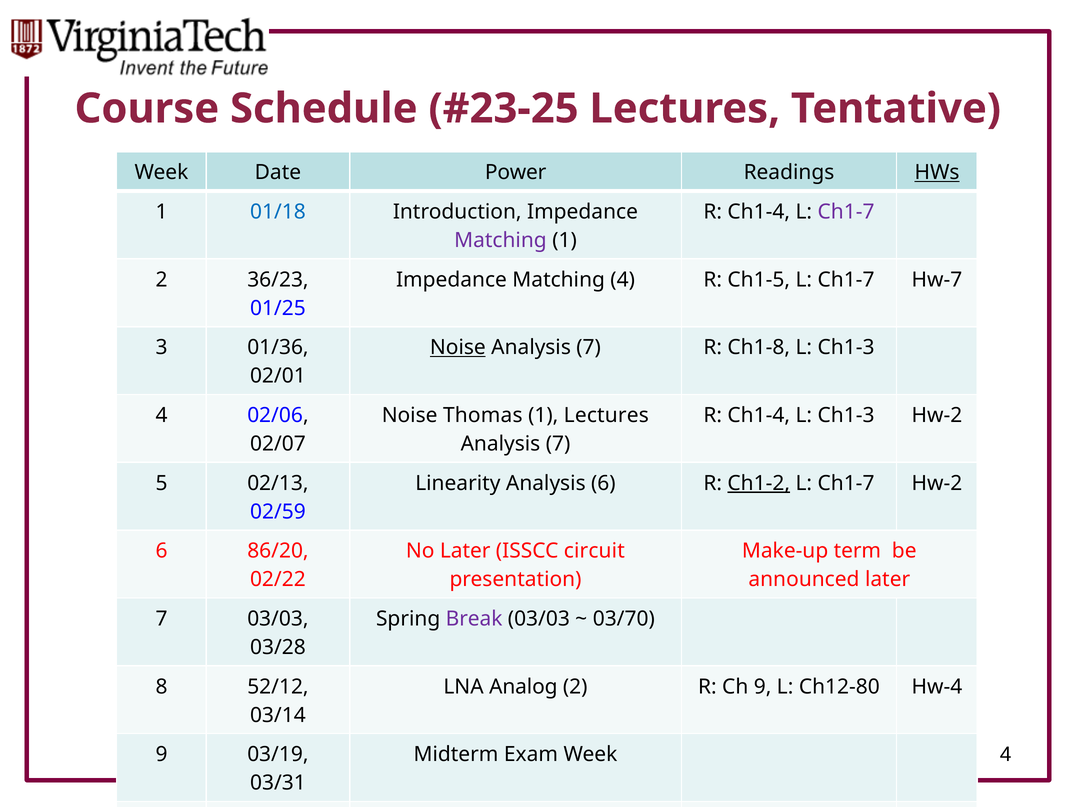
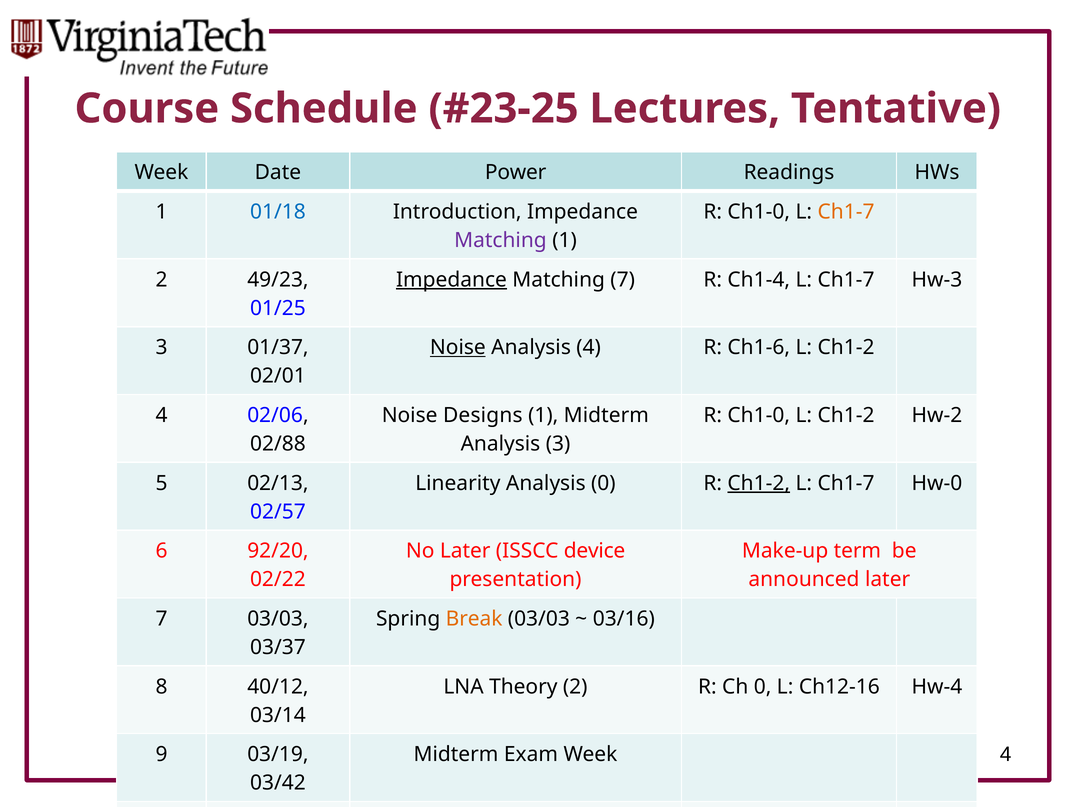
HWs underline: present -> none (937, 173)
Ch1-4: Ch1-4 -> Ch1-0 (759, 212)
Ch1-7 colour: purple -> orange (846, 212)
36/23: 36/23 -> 49/23 (278, 280)
Impedance underline: none -> present (451, 280)
Matching 4: 4 -> 7 (623, 280)
Ch1-5: Ch1-5 -> Ch1-4 (759, 280)
Ch1-7 Hw-7: Hw-7 -> Hw-3 (937, 280)
01/36: 01/36 -> 01/37 (278, 348)
7: 7 -> 4 (589, 348)
Ch1-8: Ch1-8 -> Ch1-6 (759, 348)
Ch1-3: Ch1-3 -> Ch1-2 (846, 348)
Thomas: Thomas -> Designs (483, 415)
1 Lectures: Lectures -> Midterm (606, 415)
Ch1-4: Ch1-4 -> Ch1-0 (759, 415)
Ch1-3: Ch1-3 -> Ch1-2 (846, 415)
02/07: 02/07 -> 02/88 (278, 444)
7: 7 -> 3 (558, 444)
Analysis 6: 6 -> 0 (603, 483)
Ch1-7 Hw-2: Hw-2 -> Hw-0 (937, 483)
02/59: 02/59 -> 02/57 (278, 512)
86/20: 86/20 -> 92/20 (278, 551)
circuit: circuit -> device (595, 551)
Break colour: purple -> orange (474, 619)
03/70: 03/70 -> 03/16 (624, 619)
03/28: 03/28 -> 03/37 (278, 647)
52/12: 52/12 -> 40/12 (278, 687)
Analog: Analog -> Theory (523, 687)
Ch 9: 9 -> 0 (763, 687)
Ch12-80: Ch12-80 -> Ch12-16 (839, 687)
03/31: 03/31 -> 03/42 (278, 783)
